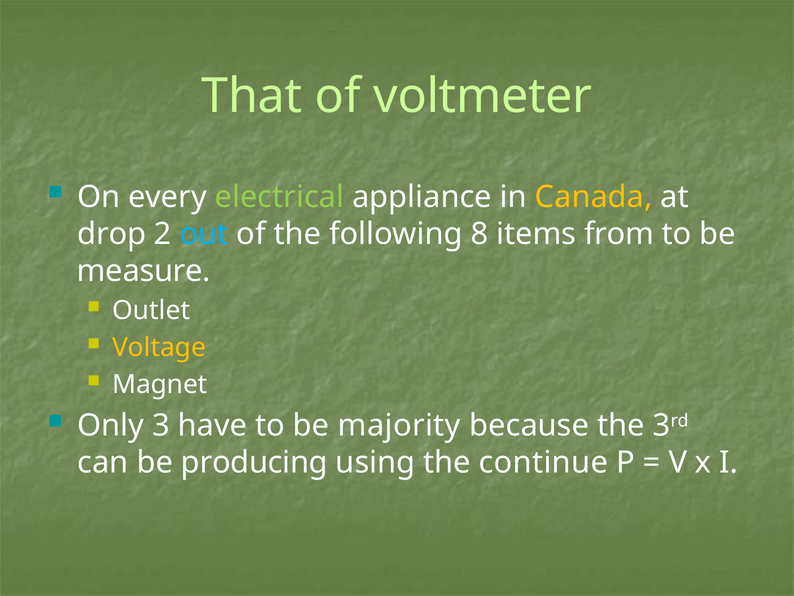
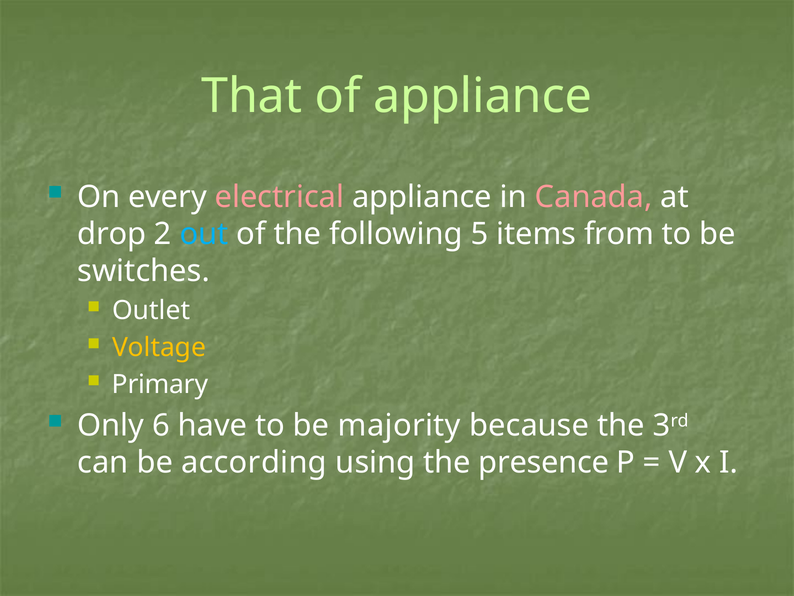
of voltmeter: voltmeter -> appliance (483, 96)
electrical colour: light green -> pink (279, 197)
Canada colour: yellow -> pink (594, 197)
8: 8 -> 5 (479, 234)
measure: measure -> switches (144, 271)
Magnet: Magnet -> Primary (160, 384)
3: 3 -> 6 (161, 425)
producing: producing -> according (254, 462)
continue: continue -> presence (544, 462)
